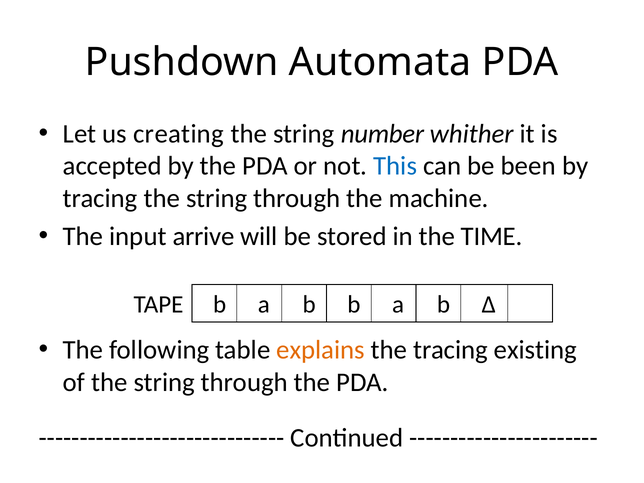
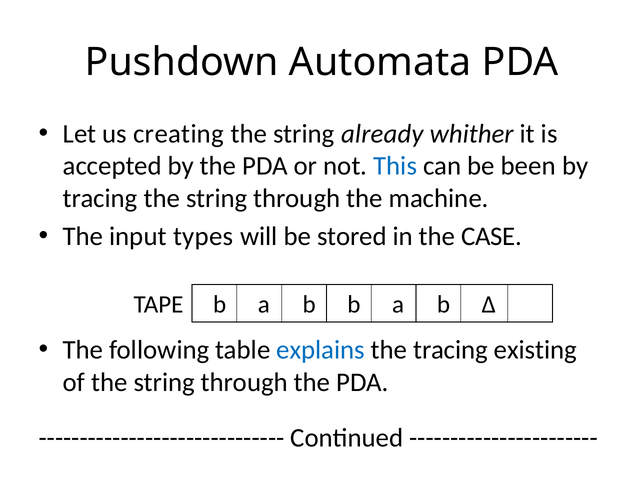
number: number -> already (382, 134)
arrive: arrive -> types (203, 236)
TIME: TIME -> CASE (492, 236)
explains colour: orange -> blue (321, 350)
